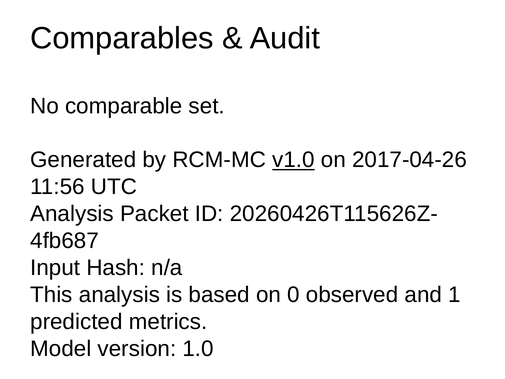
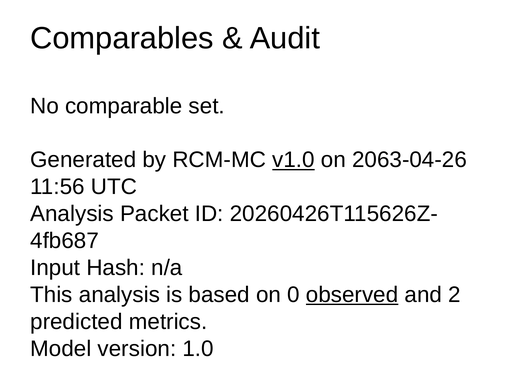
2017-04-26: 2017-04-26 -> 2063-04-26 (409, 160)
observed underline: none -> present (352, 294)
1: 1 -> 2 (455, 294)
